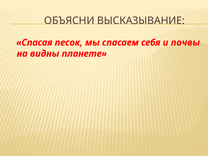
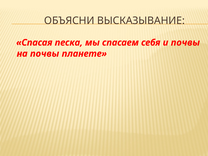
песок: песок -> песка (69, 43)
на видны: видны -> почвы (45, 54)
